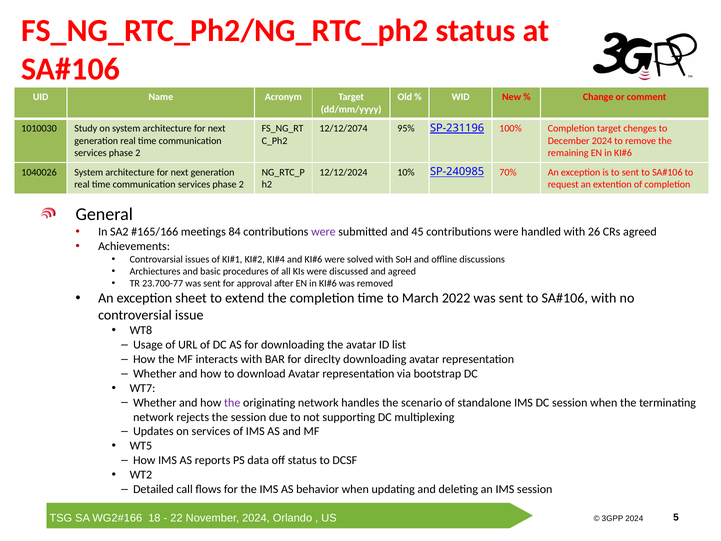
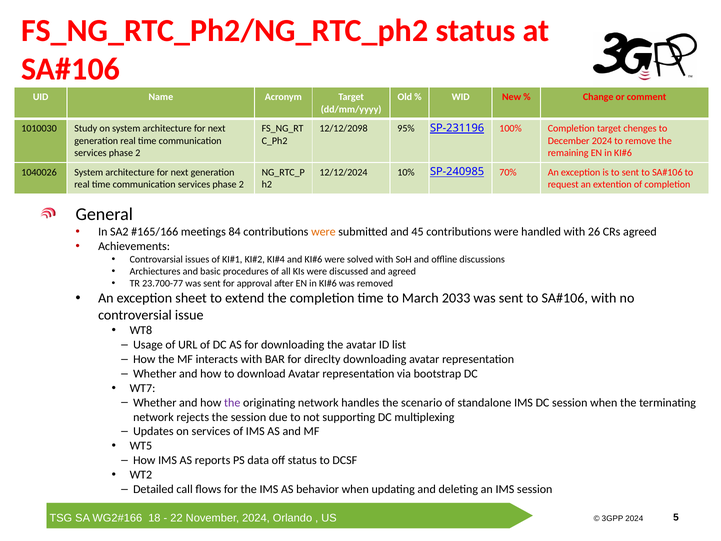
12/12/2074: 12/12/2074 -> 12/12/2098 (343, 129)
were colour: purple -> orange (323, 232)
2022: 2022 -> 2033 (456, 298)
